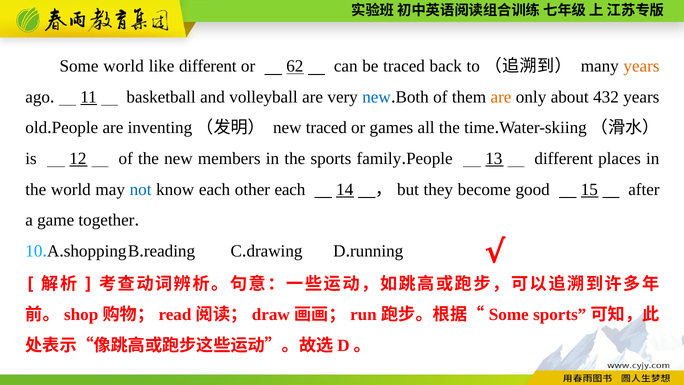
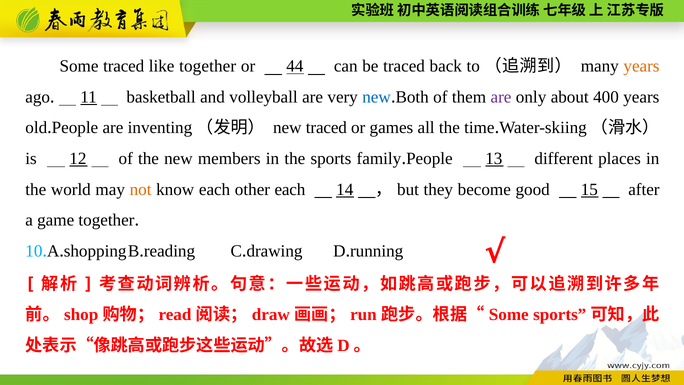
Some world: world -> traced (124, 66)
like different: different -> together (208, 66)
62: 62 -> 44 (295, 66)
are colour: orange -> purple (501, 97)
432: 432 -> 400 (606, 97)
not colour: blue -> orange (141, 189)
